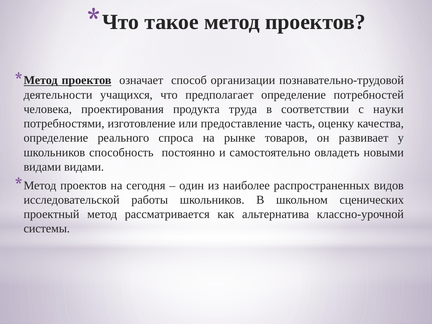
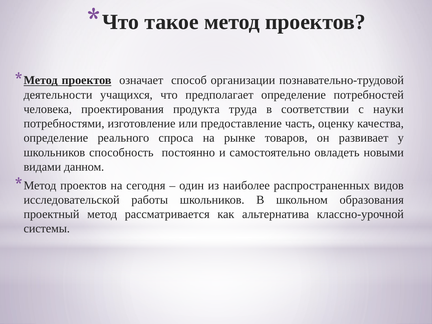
видами видами: видами -> данном (84, 167)
сценических: сценических -> образования (372, 200)
